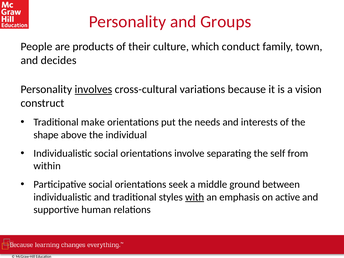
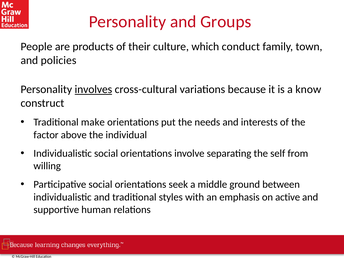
decides: decides -> policies (59, 60)
vision: vision -> know (308, 89)
shape: shape -> factor (46, 135)
within: within -> willing (47, 166)
with underline: present -> none (195, 197)
